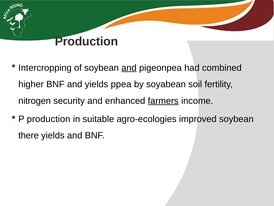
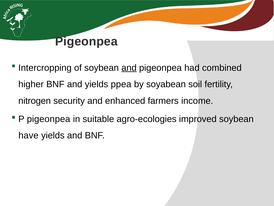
Production: Production -> Pigeonpea (86, 41)
farmers underline: present -> none (163, 101)
P production: production -> pigeonpea (49, 119)
there: there -> have (28, 135)
